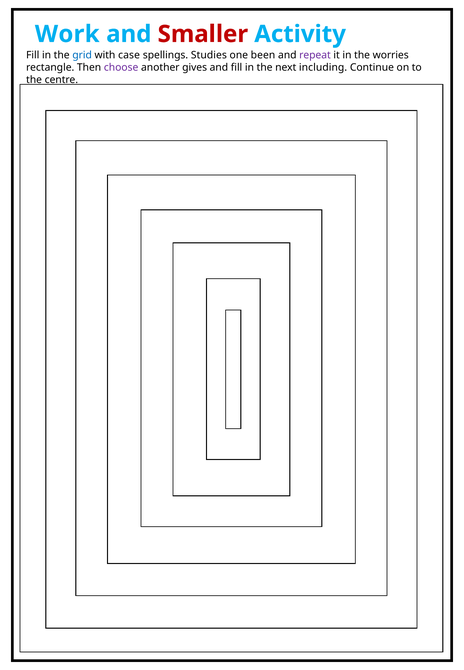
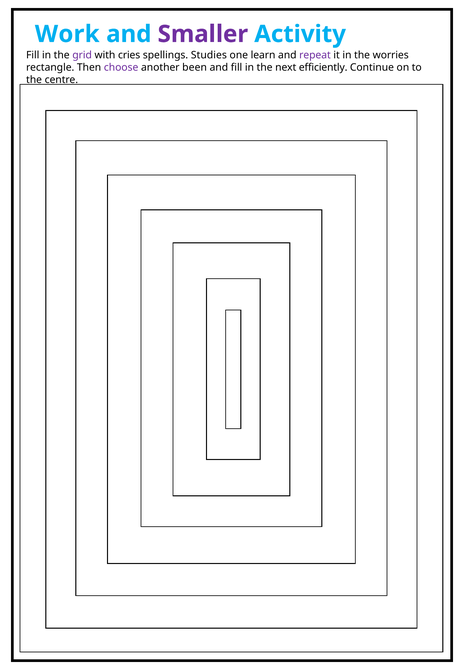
Smaller colour: red -> purple (203, 34)
grid colour: blue -> purple (82, 55)
case: case -> cries (129, 55)
been: been -> learn (263, 55)
gives: gives -> been (195, 68)
including: including -> efficiently (323, 68)
